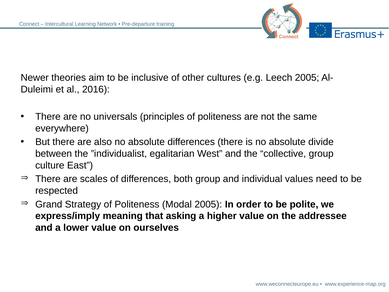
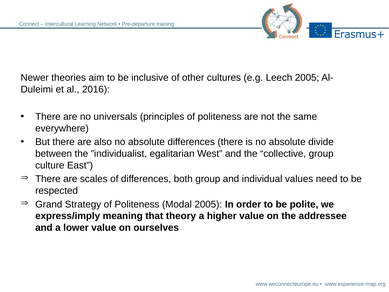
asking: asking -> theory (181, 216)
